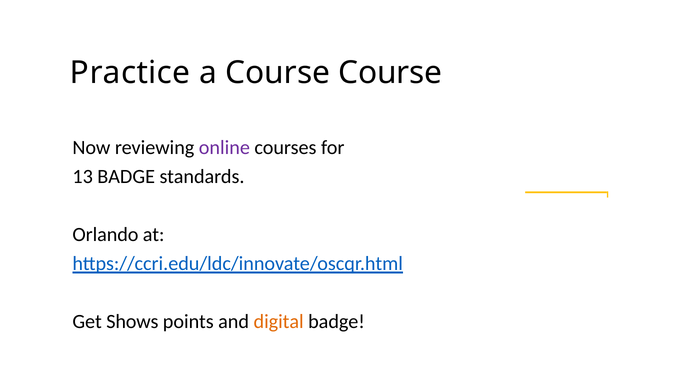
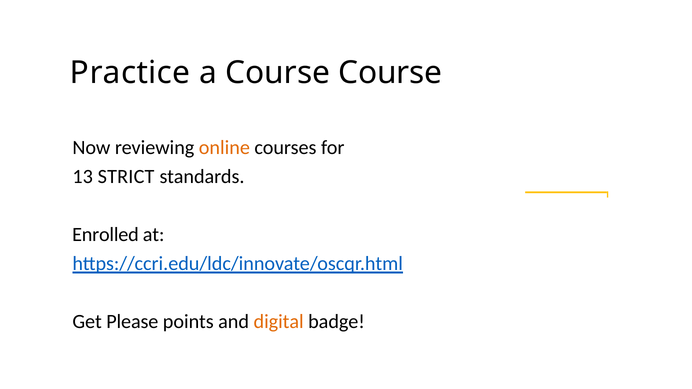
online colour: purple -> orange (224, 148)
13 BADGE: BADGE -> STRICT (126, 177)
Orlando: Orlando -> Enrolled (105, 235)
Shows: Shows -> Please (132, 322)
